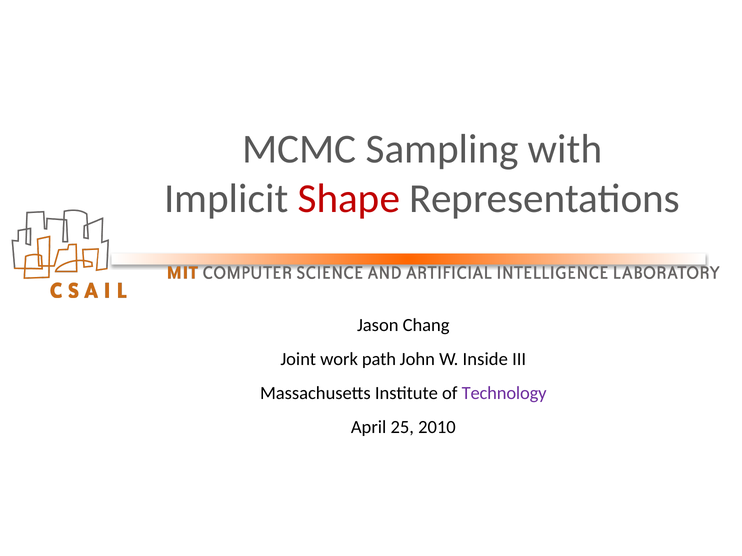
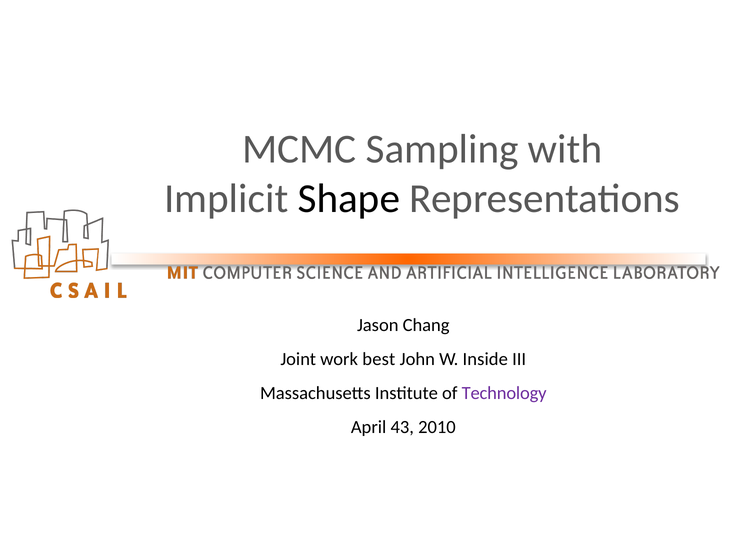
Shape colour: red -> black (349, 199)
path: path -> best (379, 360)
25: 25 -> 43 (402, 428)
